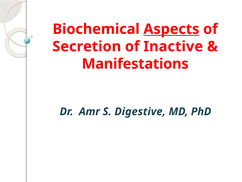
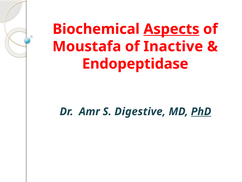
Secretion: Secretion -> Moustafa (87, 46)
Manifestations: Manifestations -> Endopeptidase (135, 64)
PhD underline: none -> present (201, 111)
